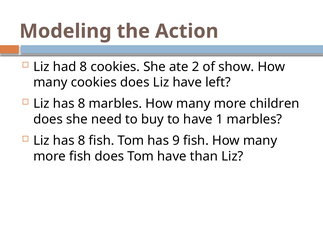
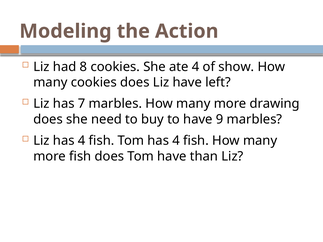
ate 2: 2 -> 4 (196, 67)
8: 8 -> 7 (82, 104)
children: children -> drawing (275, 104)
1: 1 -> 9 (220, 119)
8: 8 -> 4 (82, 141)
Tom has 9: 9 -> 4 (176, 141)
